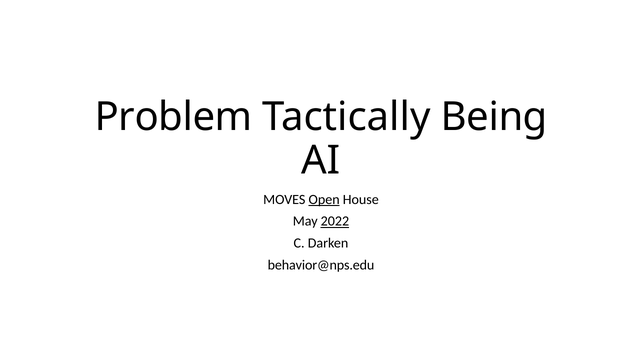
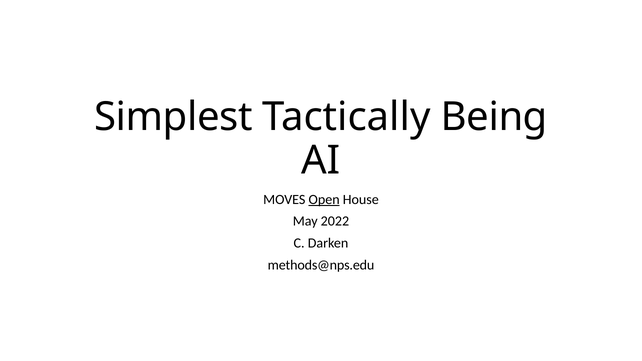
Problem: Problem -> Simplest (174, 117)
2022 underline: present -> none (335, 221)
behavior@nps.edu: behavior@nps.edu -> methods@nps.edu (321, 265)
